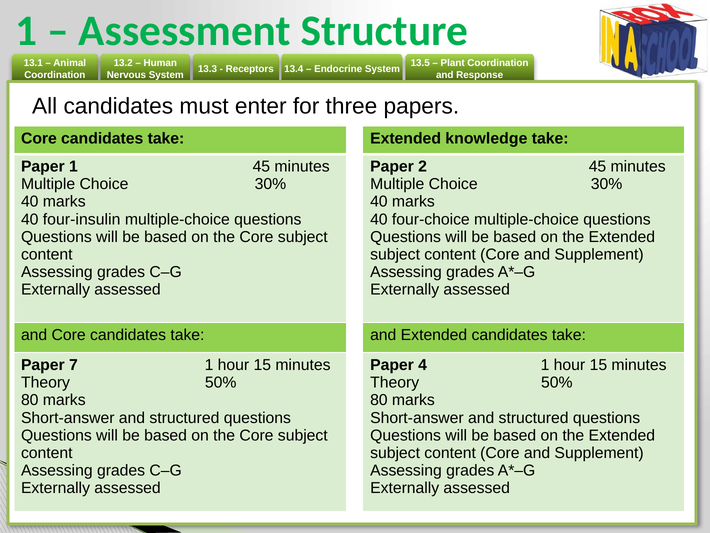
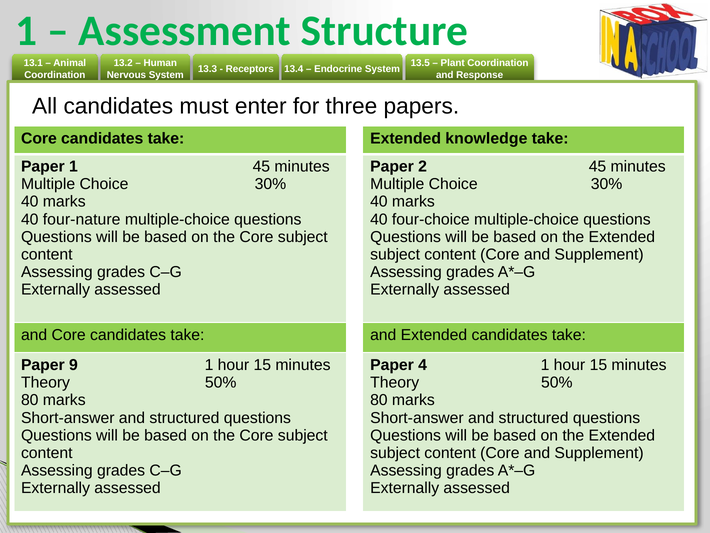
four-insulin: four-insulin -> four-nature (82, 219)
7: 7 -> 9 (73, 365)
